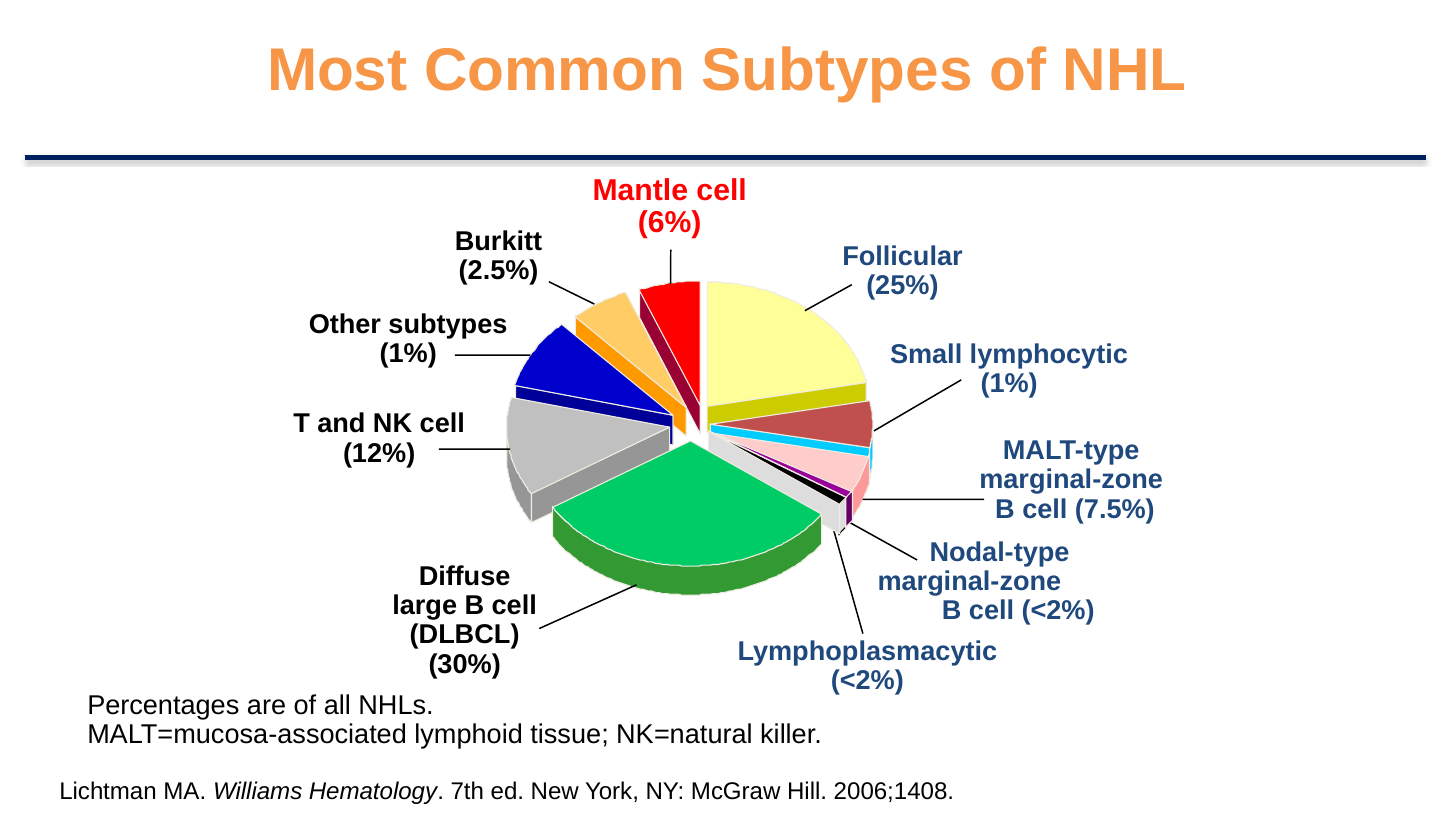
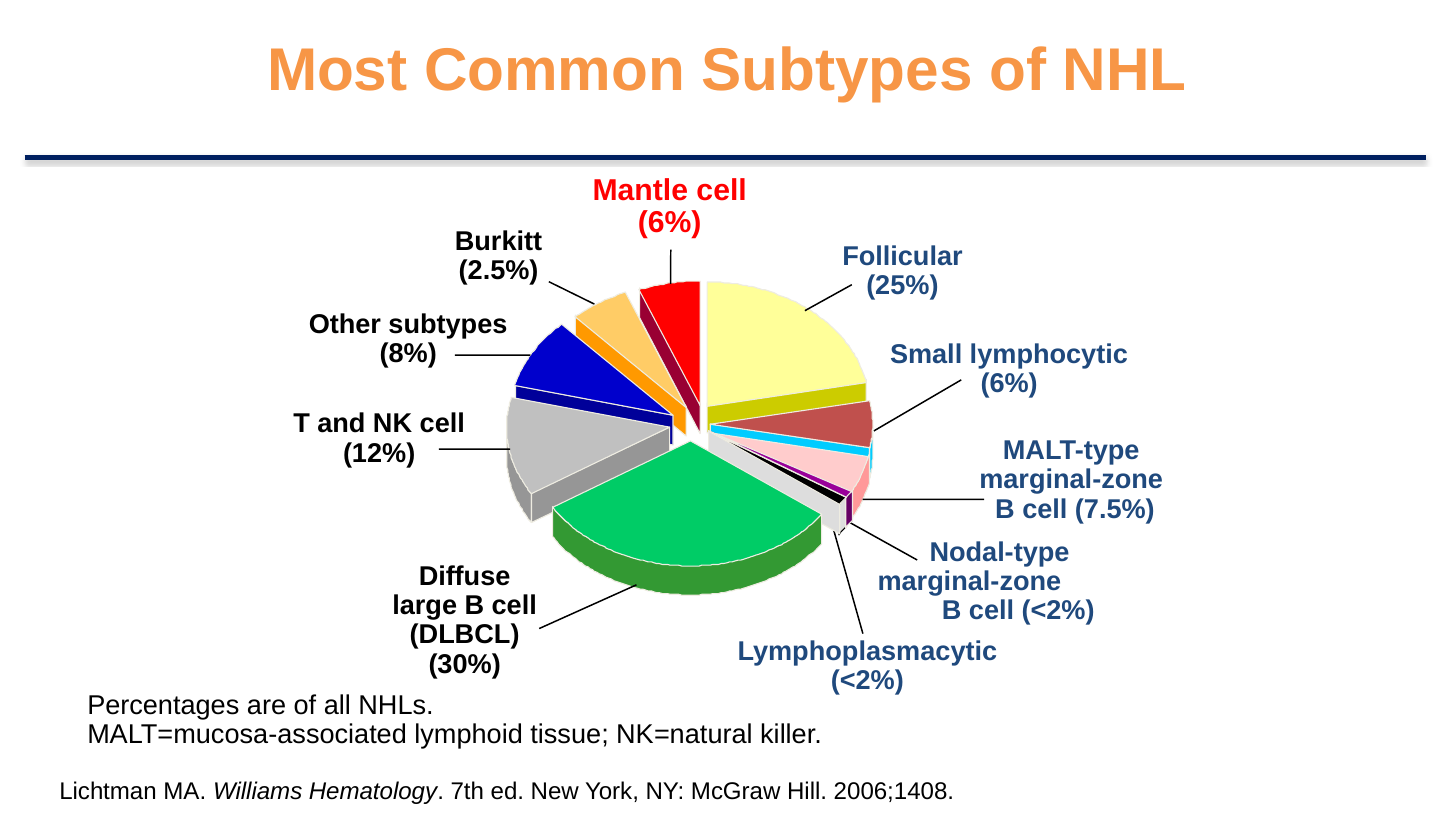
1%: 1% -> 8% (408, 353)
1%: 1% -> 6% (1009, 384)
